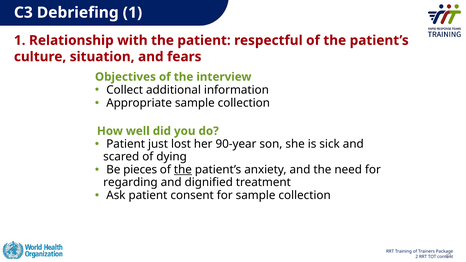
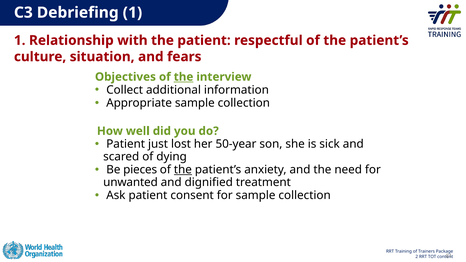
the underline: none -> present (184, 77)
90-year: 90-year -> 50-year (236, 144)
regarding: regarding -> unwanted (131, 182)
